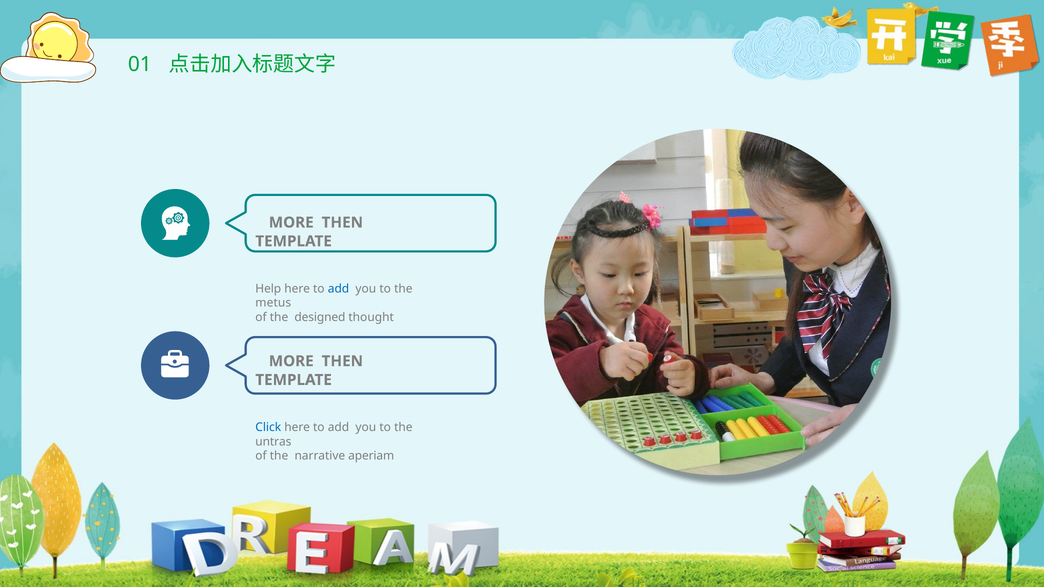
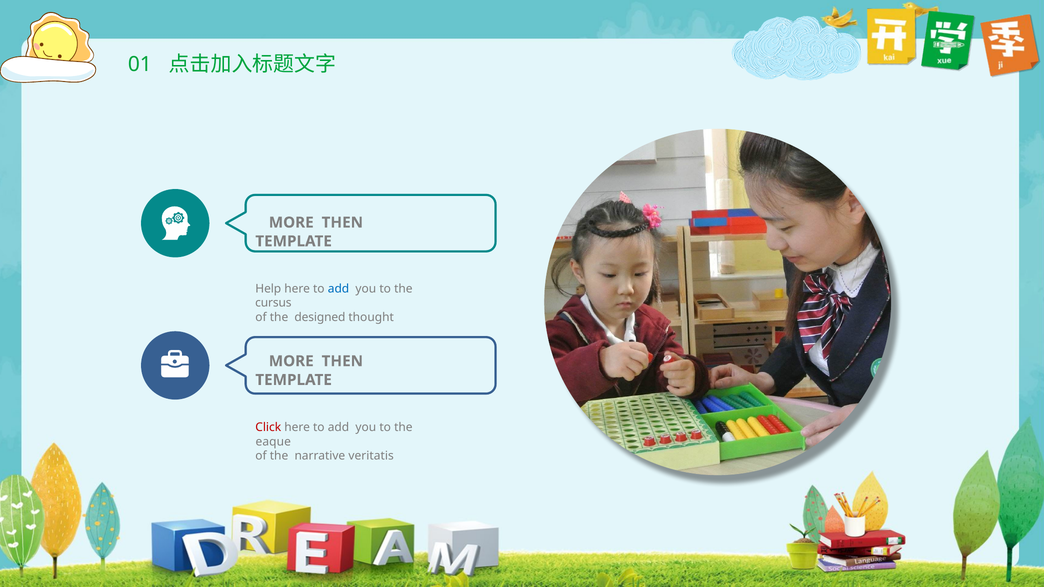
metus: metus -> cursus (273, 303)
Click colour: blue -> red (268, 427)
untras: untras -> eaque (273, 442)
aperiam: aperiam -> veritatis (371, 456)
